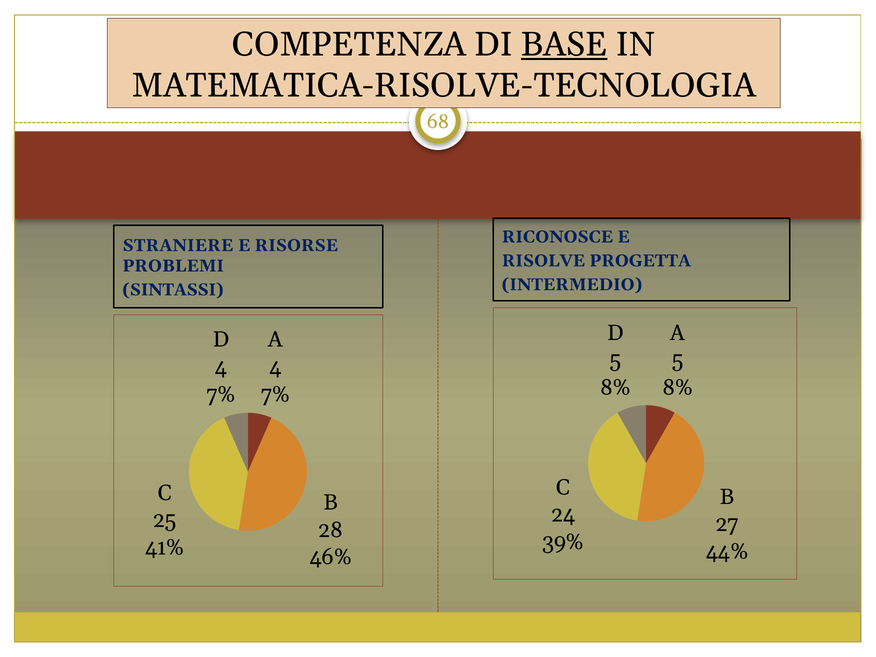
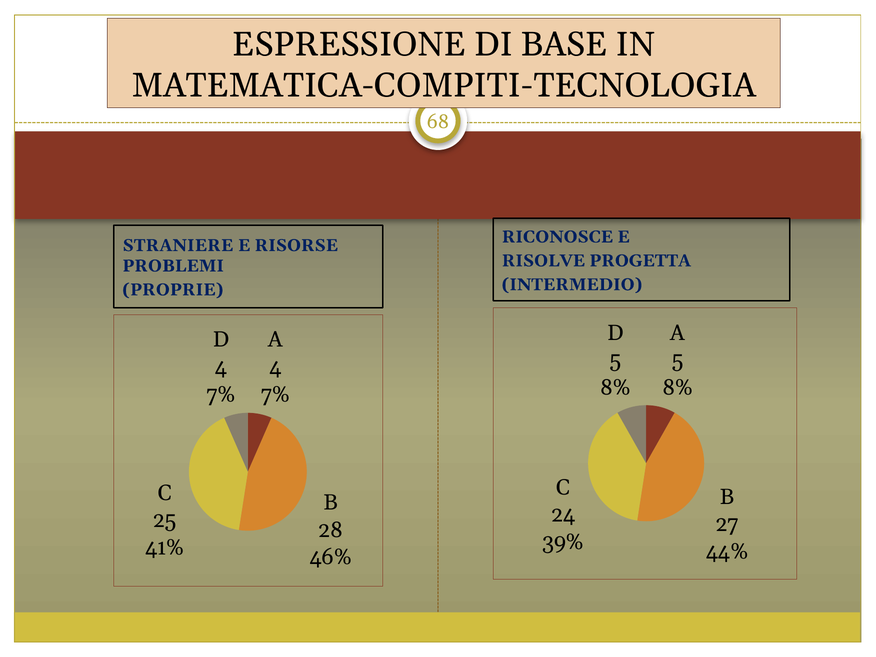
COMPETENZA: COMPETENZA -> ESPRESSIONE (349, 44)
BASE underline: present -> none (564, 44)
MATEMATICA-RISOLVE-TECNOLOGIA: MATEMATICA-RISOLVE-TECNOLOGIA -> MATEMATICA-COMPITI-TECNOLOGIA (444, 85)
SINTASSI: SINTASSI -> PROPRIE (173, 290)
